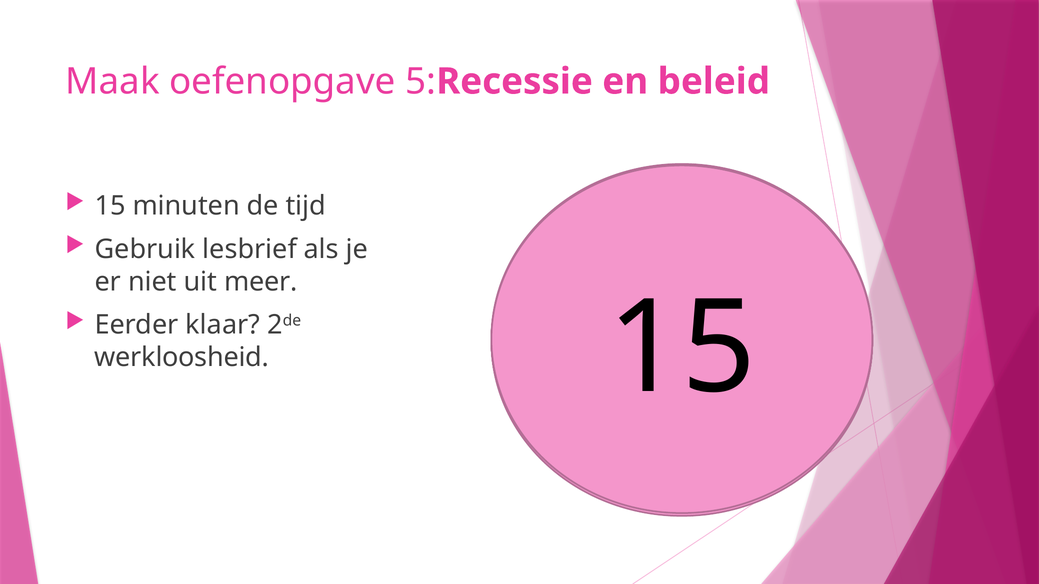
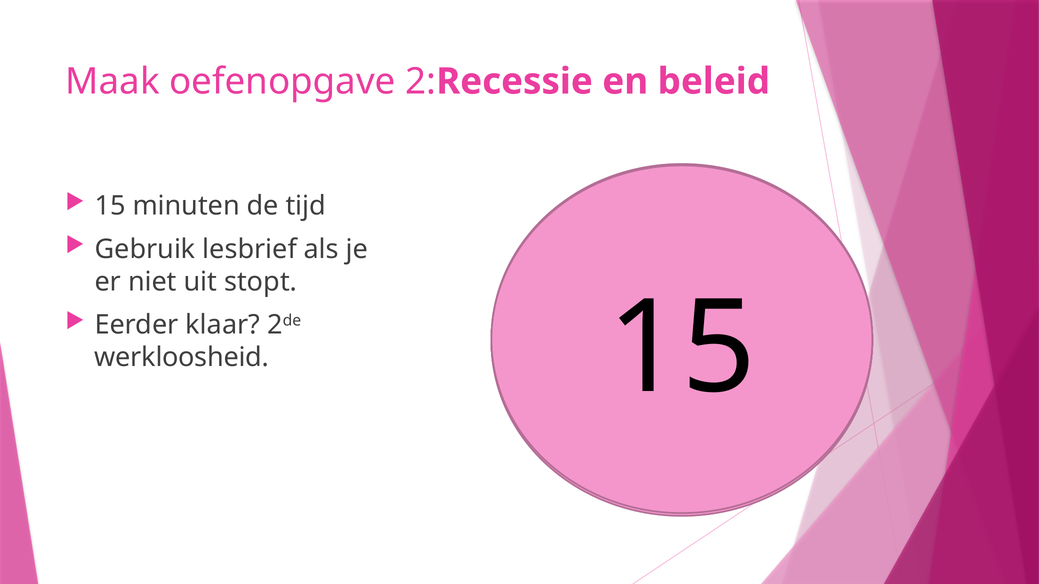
5: 5 -> 2 (420, 82)
meer: meer -> stopt (261, 282)
